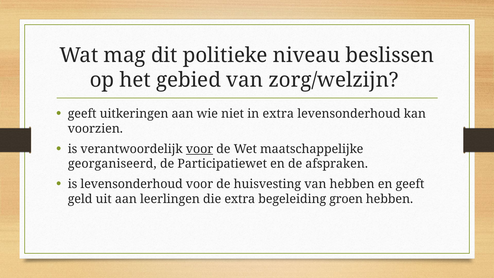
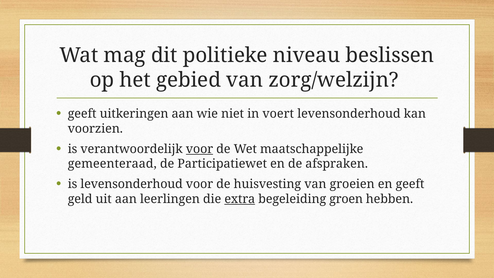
in extra: extra -> voert (278, 114)
georganiseerd: georganiseerd -> gemeenteraad (112, 164)
van hebben: hebben -> groeien (352, 184)
extra underline: none -> present (240, 199)
